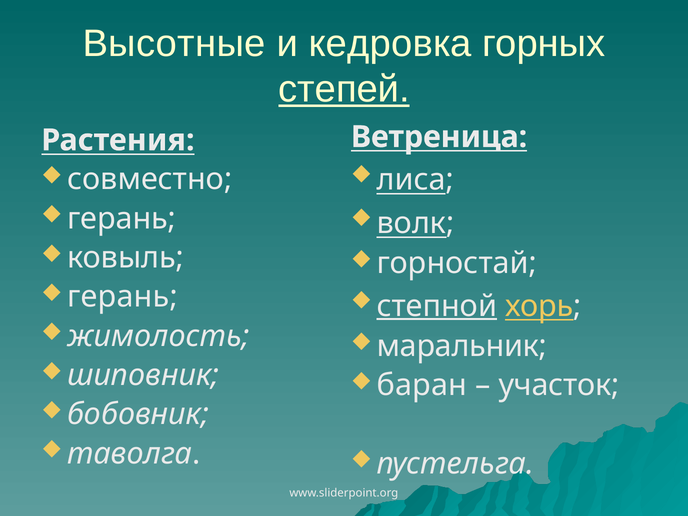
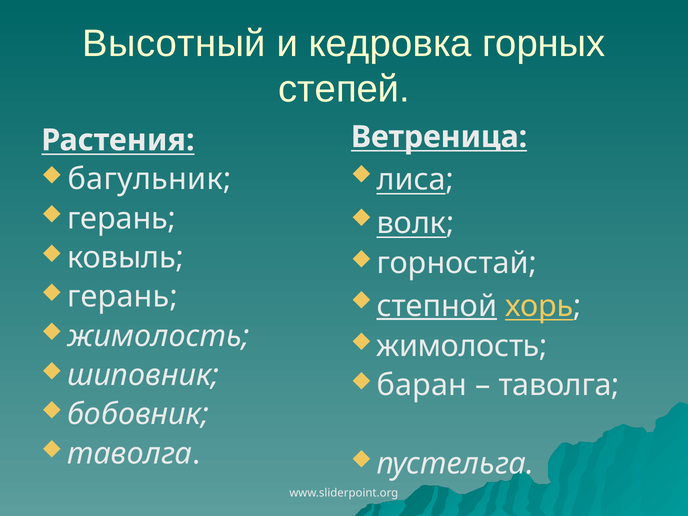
Высотные: Высотные -> Высотный (174, 44)
степей underline: present -> none (344, 89)
совместно: совместно -> багульник (150, 179)
маральник: маральник -> жимолость (462, 346)
участок: участок -> таволга (559, 385)
